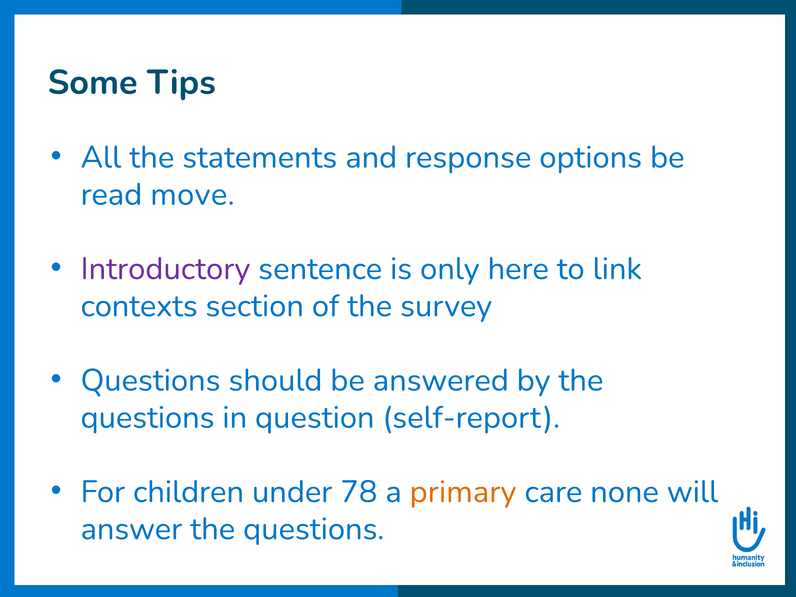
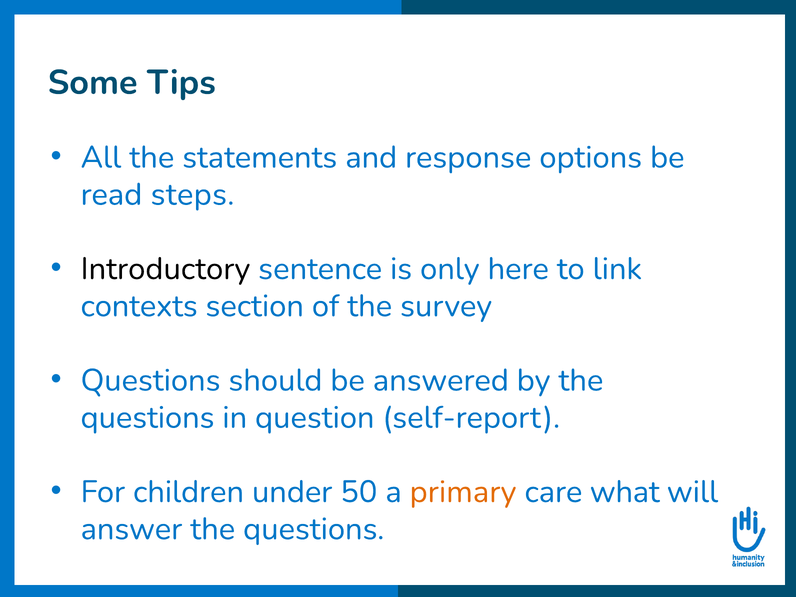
move: move -> steps (192, 194)
Introductory colour: purple -> black (165, 269)
78: 78 -> 50 (359, 492)
none: none -> what (625, 492)
